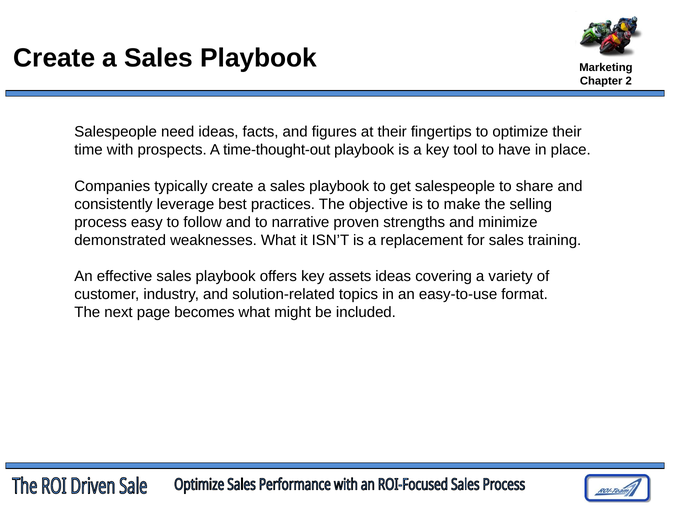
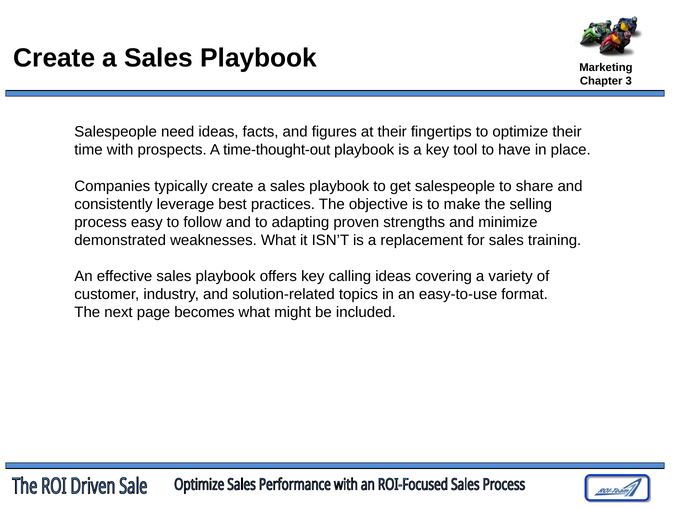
2: 2 -> 3 (629, 81)
narrative: narrative -> adapting (301, 222)
assets: assets -> calling (350, 276)
